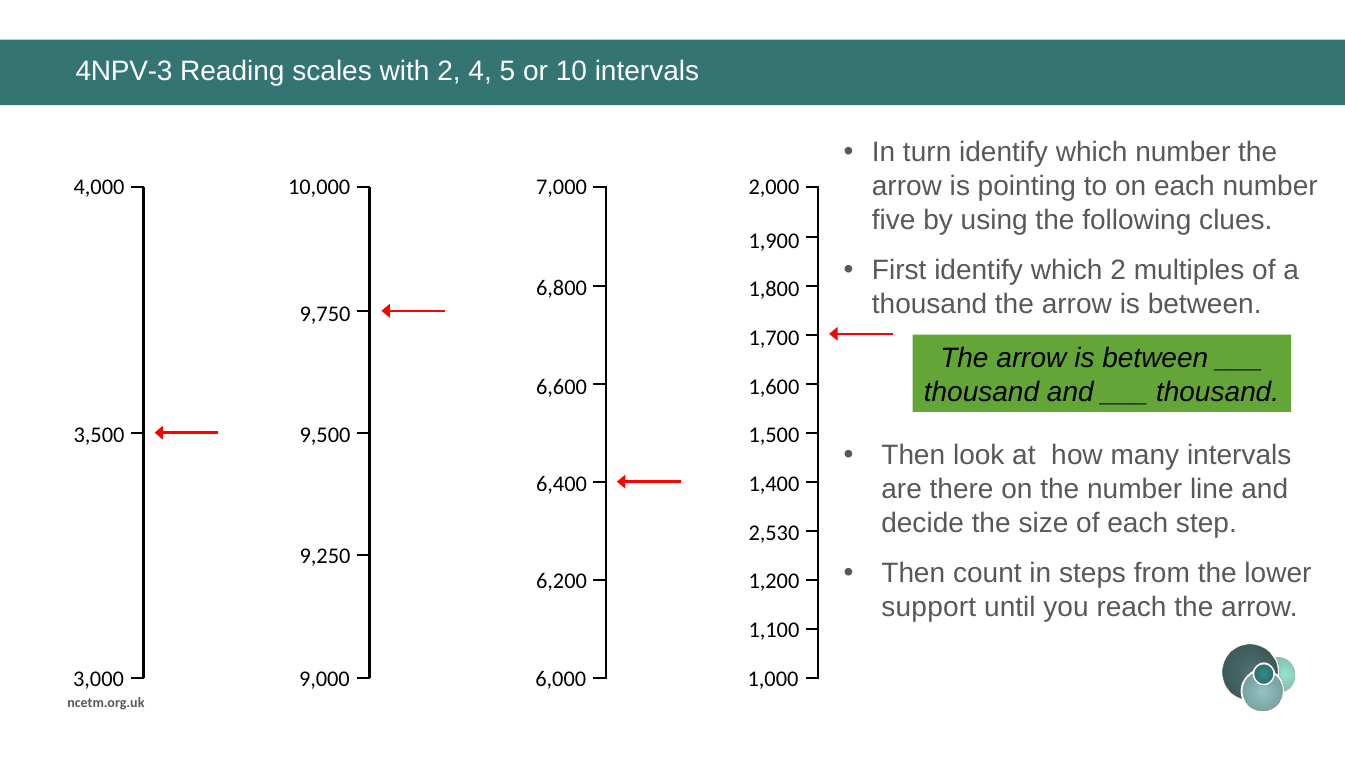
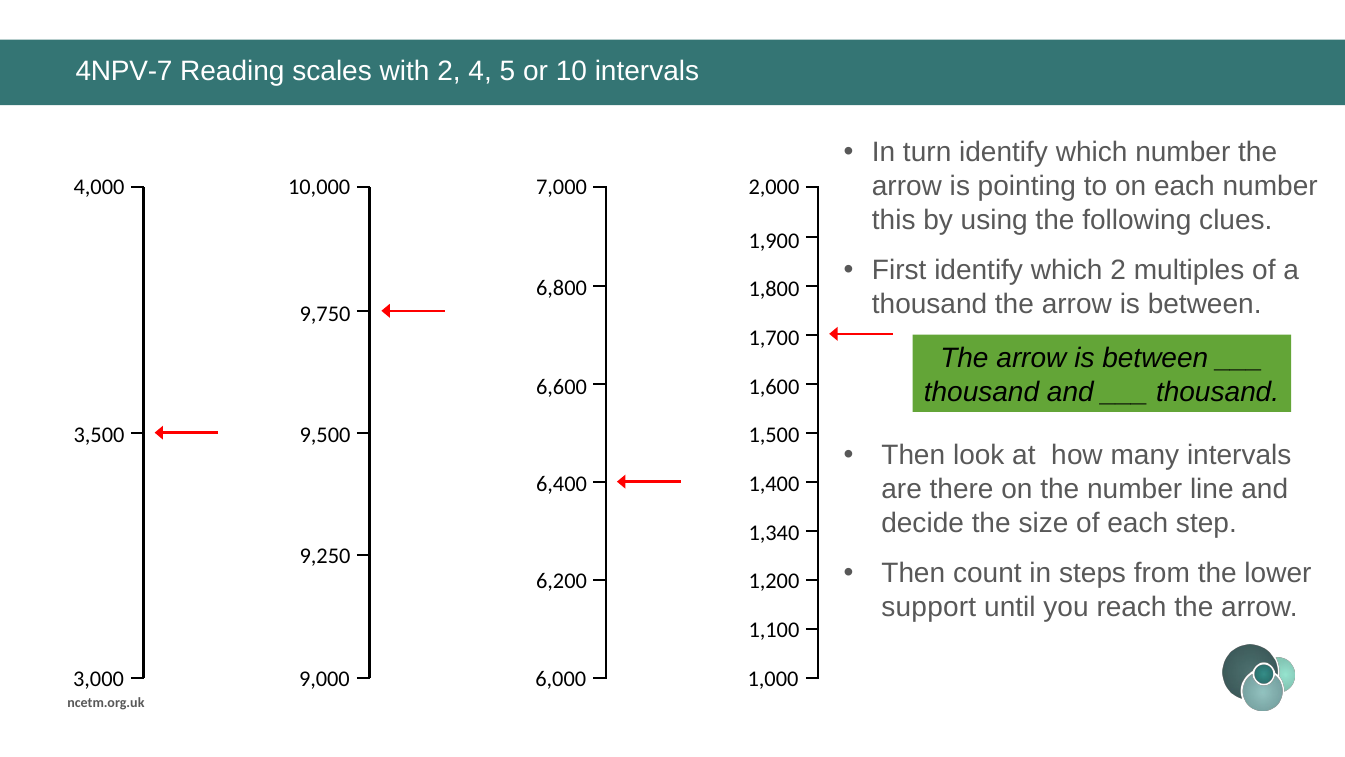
4NPV-3: 4NPV-3 -> 4NPV-7 (124, 71)
five: five -> this (894, 220)
2,530: 2,530 -> 1,340 (774, 532)
